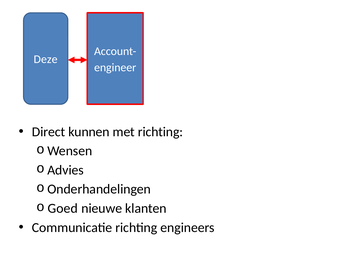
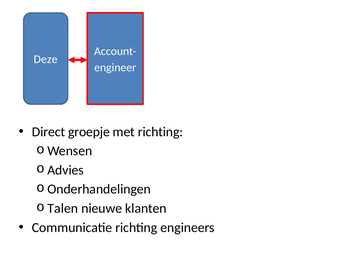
kunnen: kunnen -> groepje (89, 132)
Goed: Goed -> Talen (63, 208)
